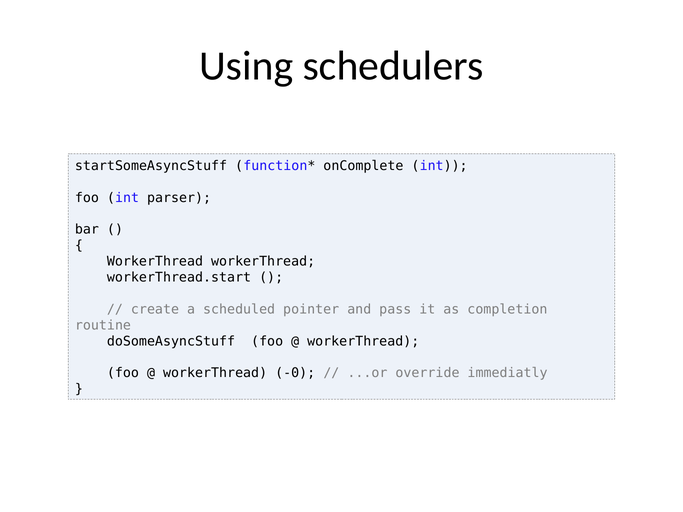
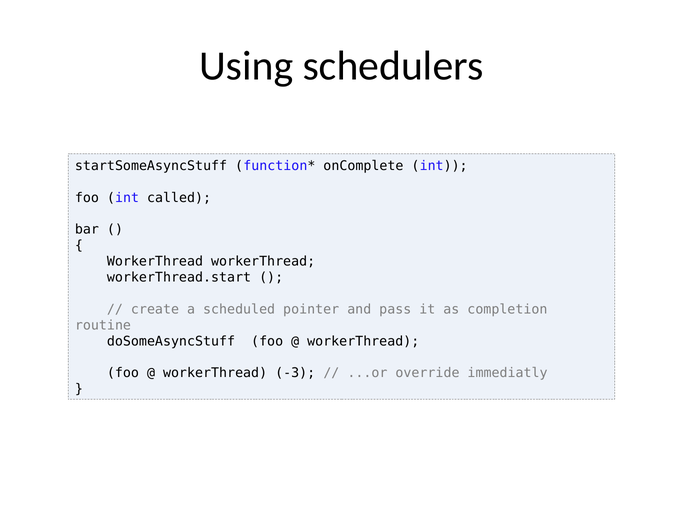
parser: parser -> called (179, 198)
-0: -0 -> -3 (295, 373)
